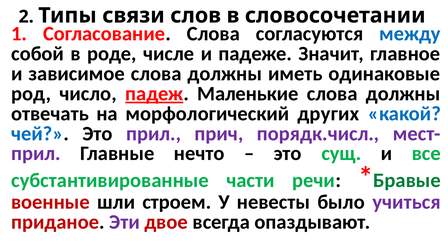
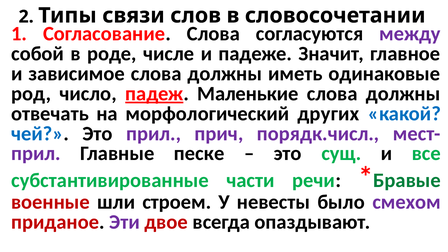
между colour: blue -> purple (410, 34)
нечто: нечто -> песке (199, 154)
учиться: учиться -> смехом (407, 202)
